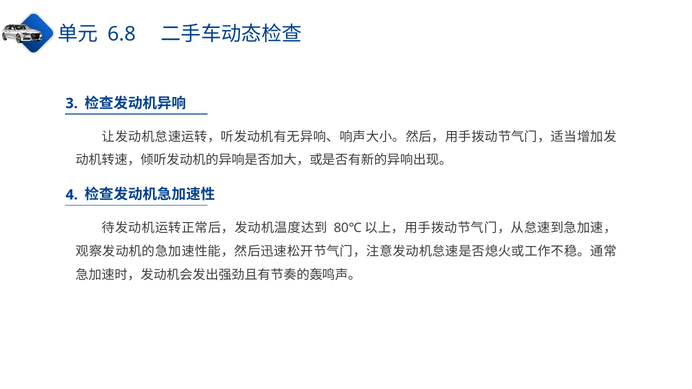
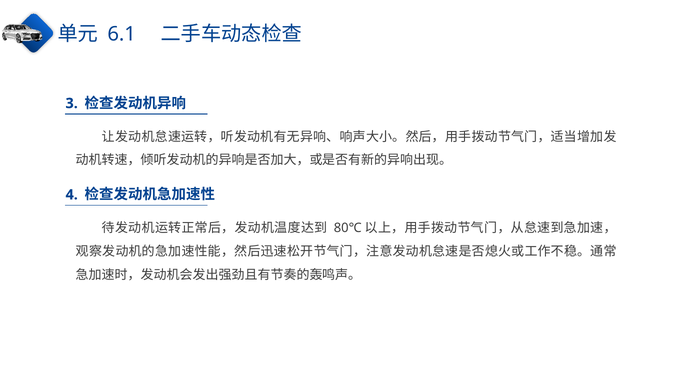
6.8: 6.8 -> 6.1 (122, 34)
